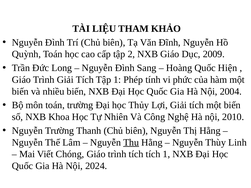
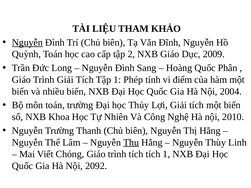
Nguyễn underline: none -> present (27, 43)
Hiện: Hiện -> Phân (228, 68)
phức: phức -> điểm (183, 80)
2024: 2024 -> 2092 (96, 166)
